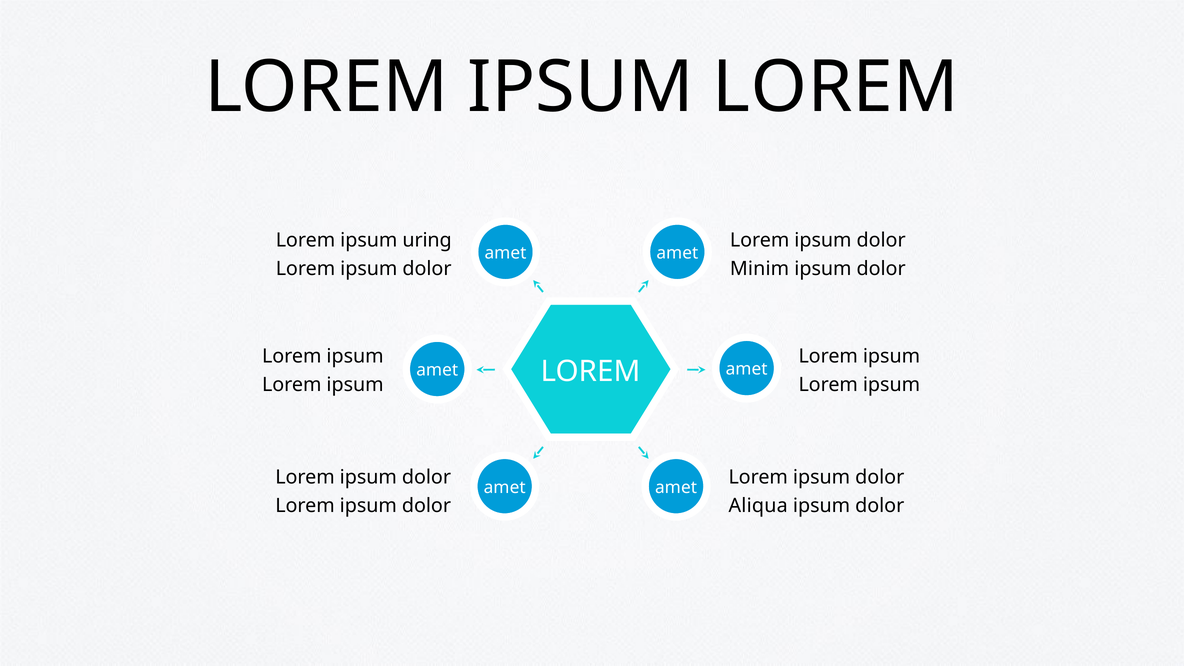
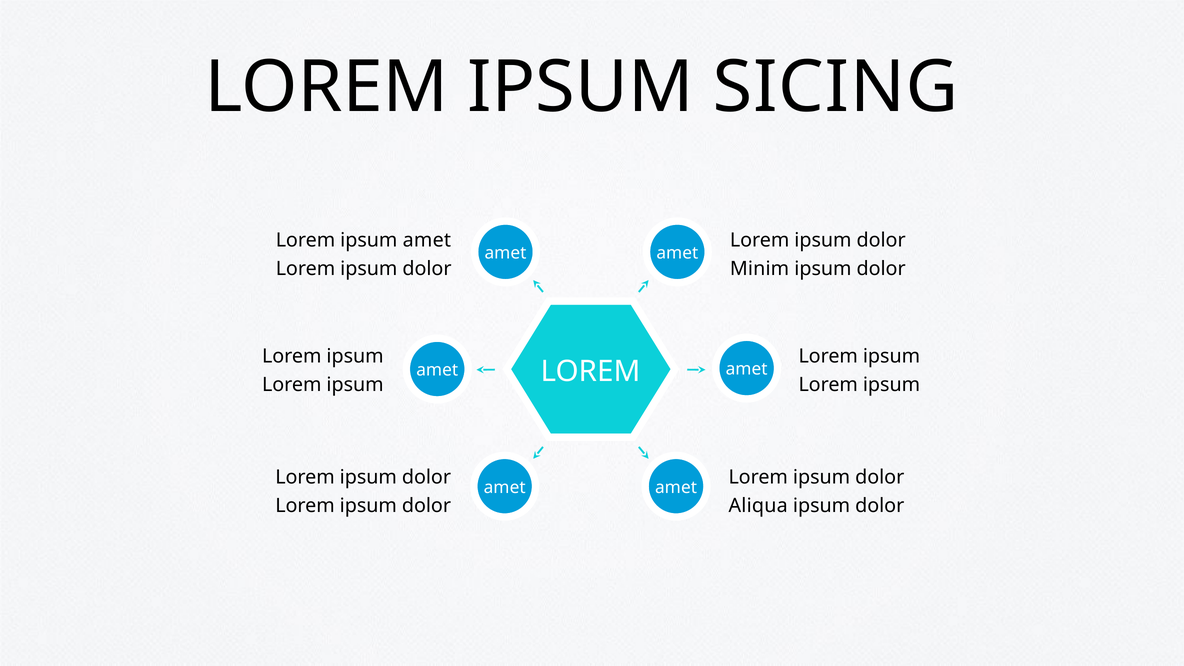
LOREM: LOREM -> SICING (836, 87)
ipsum uring: uring -> amet (427, 240)
